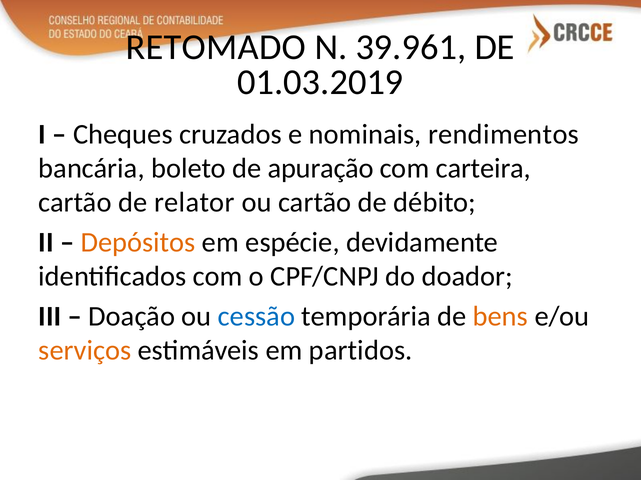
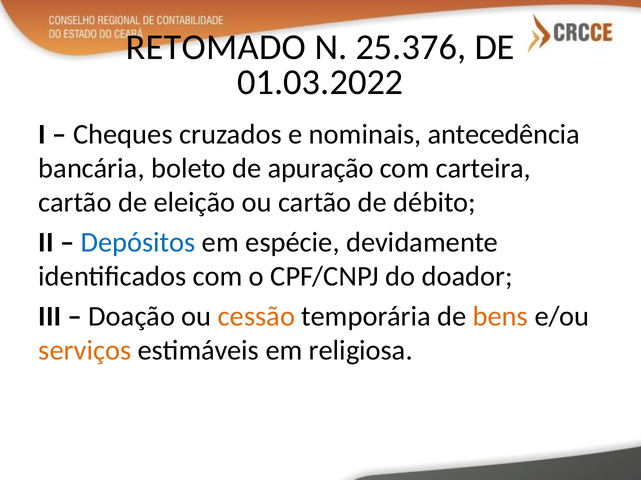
39.961: 39.961 -> 25.376 (411, 47)
01.03.2019: 01.03.2019 -> 01.03.2022 (320, 82)
rendimentos: rendimentos -> antecedência (504, 134)
relator: relator -> eleição (195, 203)
Depósitos colour: orange -> blue (138, 243)
cessão colour: blue -> orange (256, 317)
partidos: partidos -> religiosa (361, 351)
